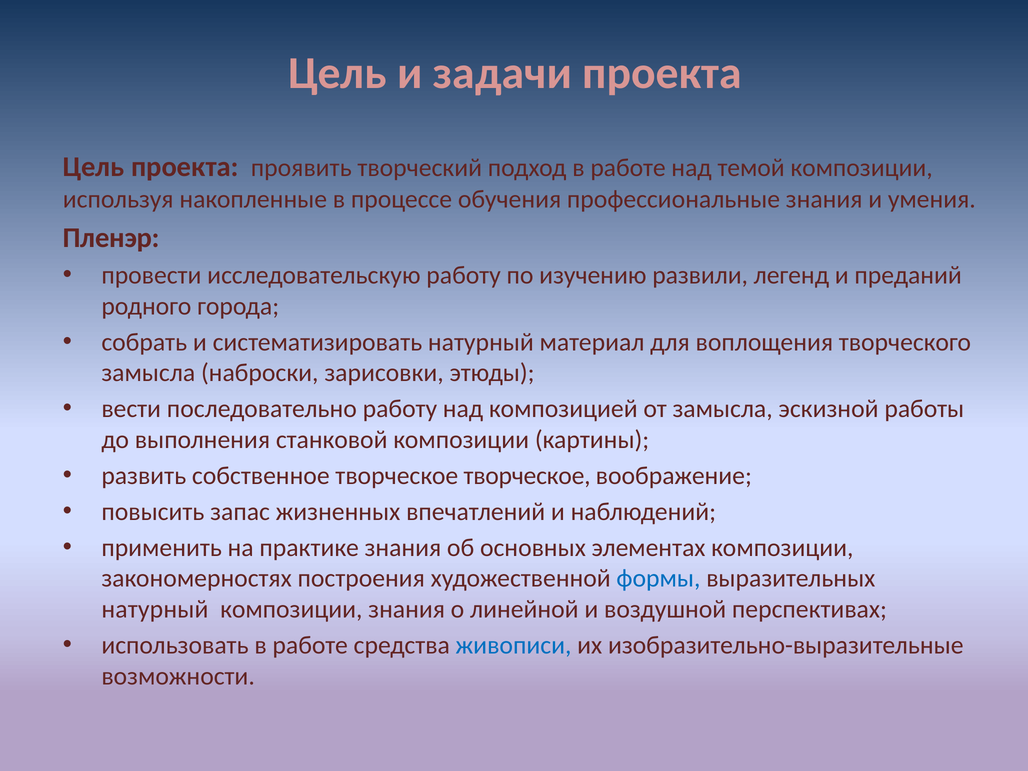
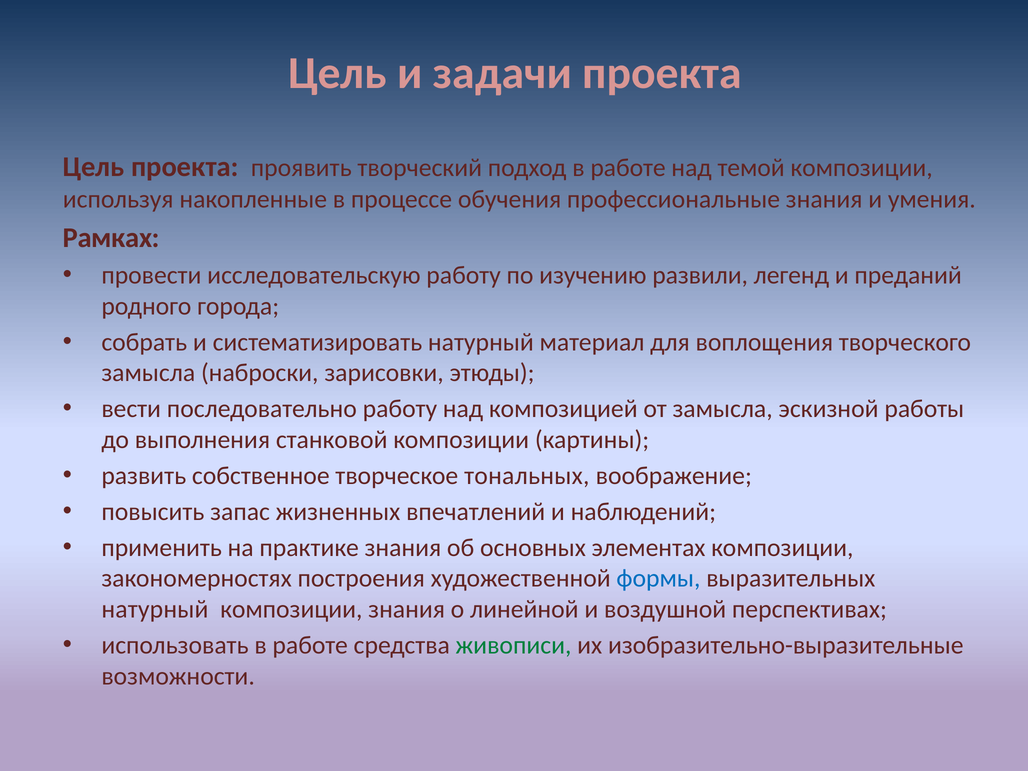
Пленэр: Пленэр -> Рамках (111, 238)
творческое творческое: творческое -> тональных (527, 476)
живописи colour: blue -> green (514, 645)
